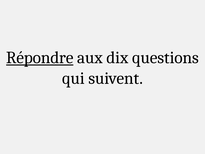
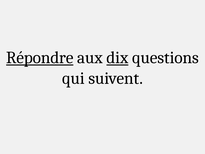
dix underline: none -> present (117, 58)
